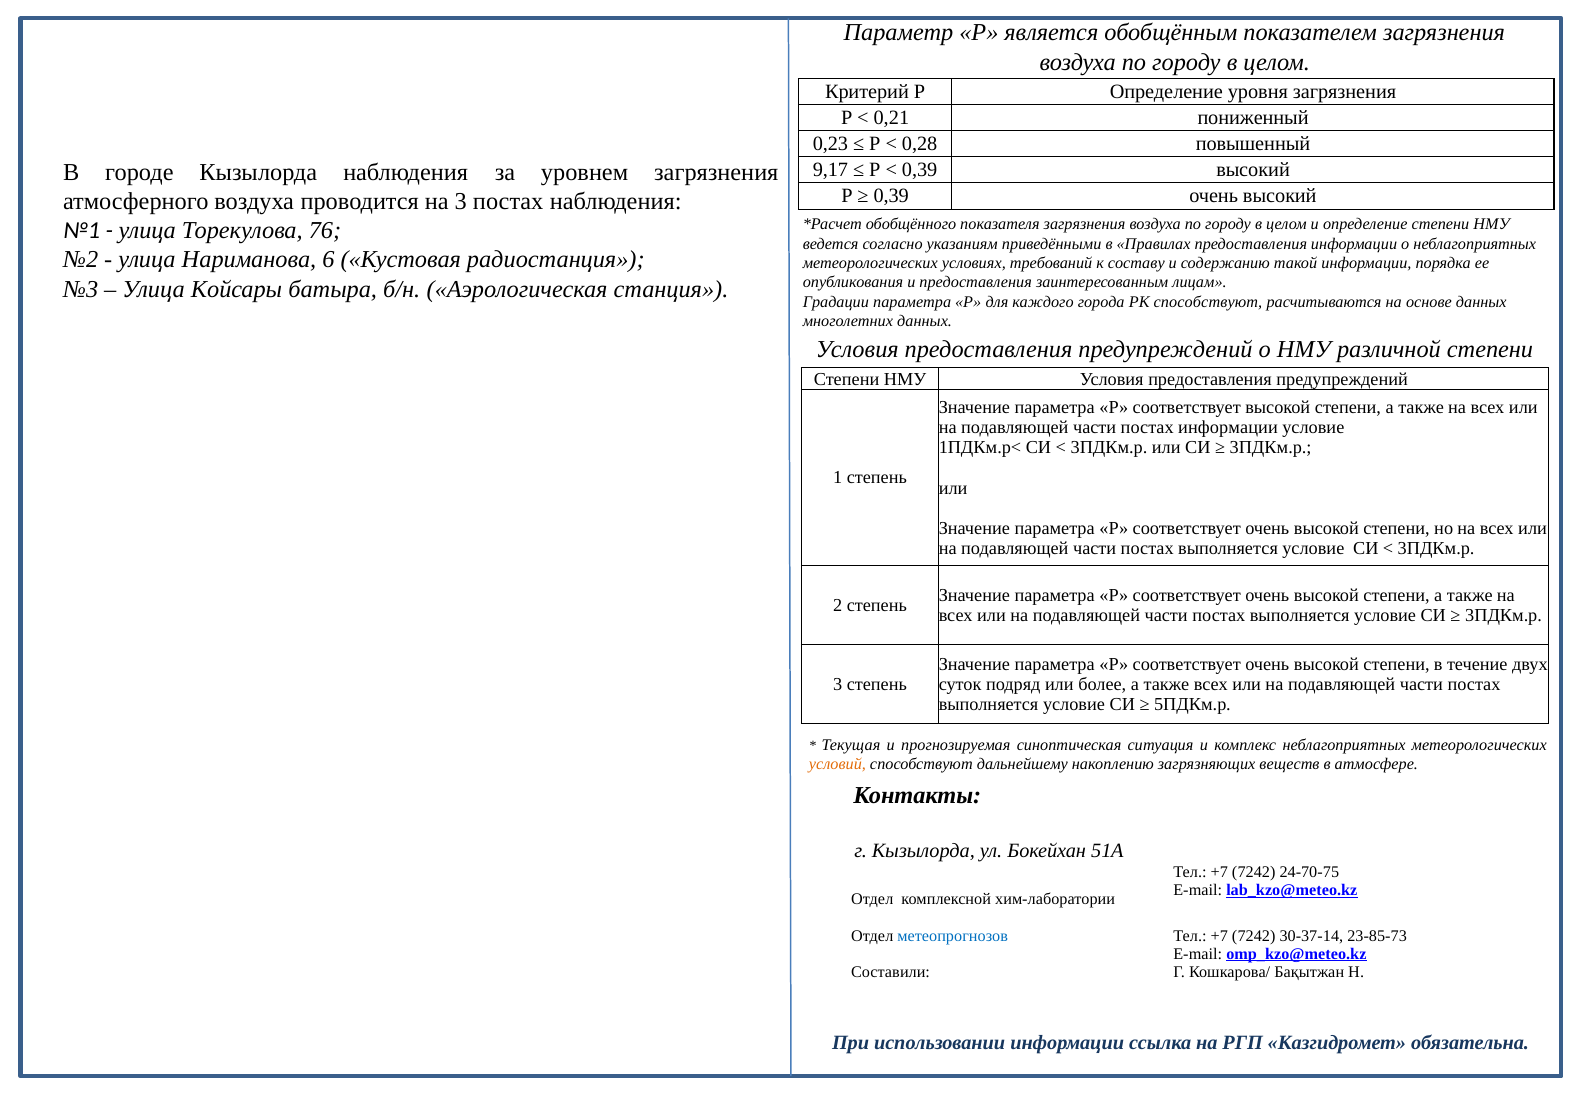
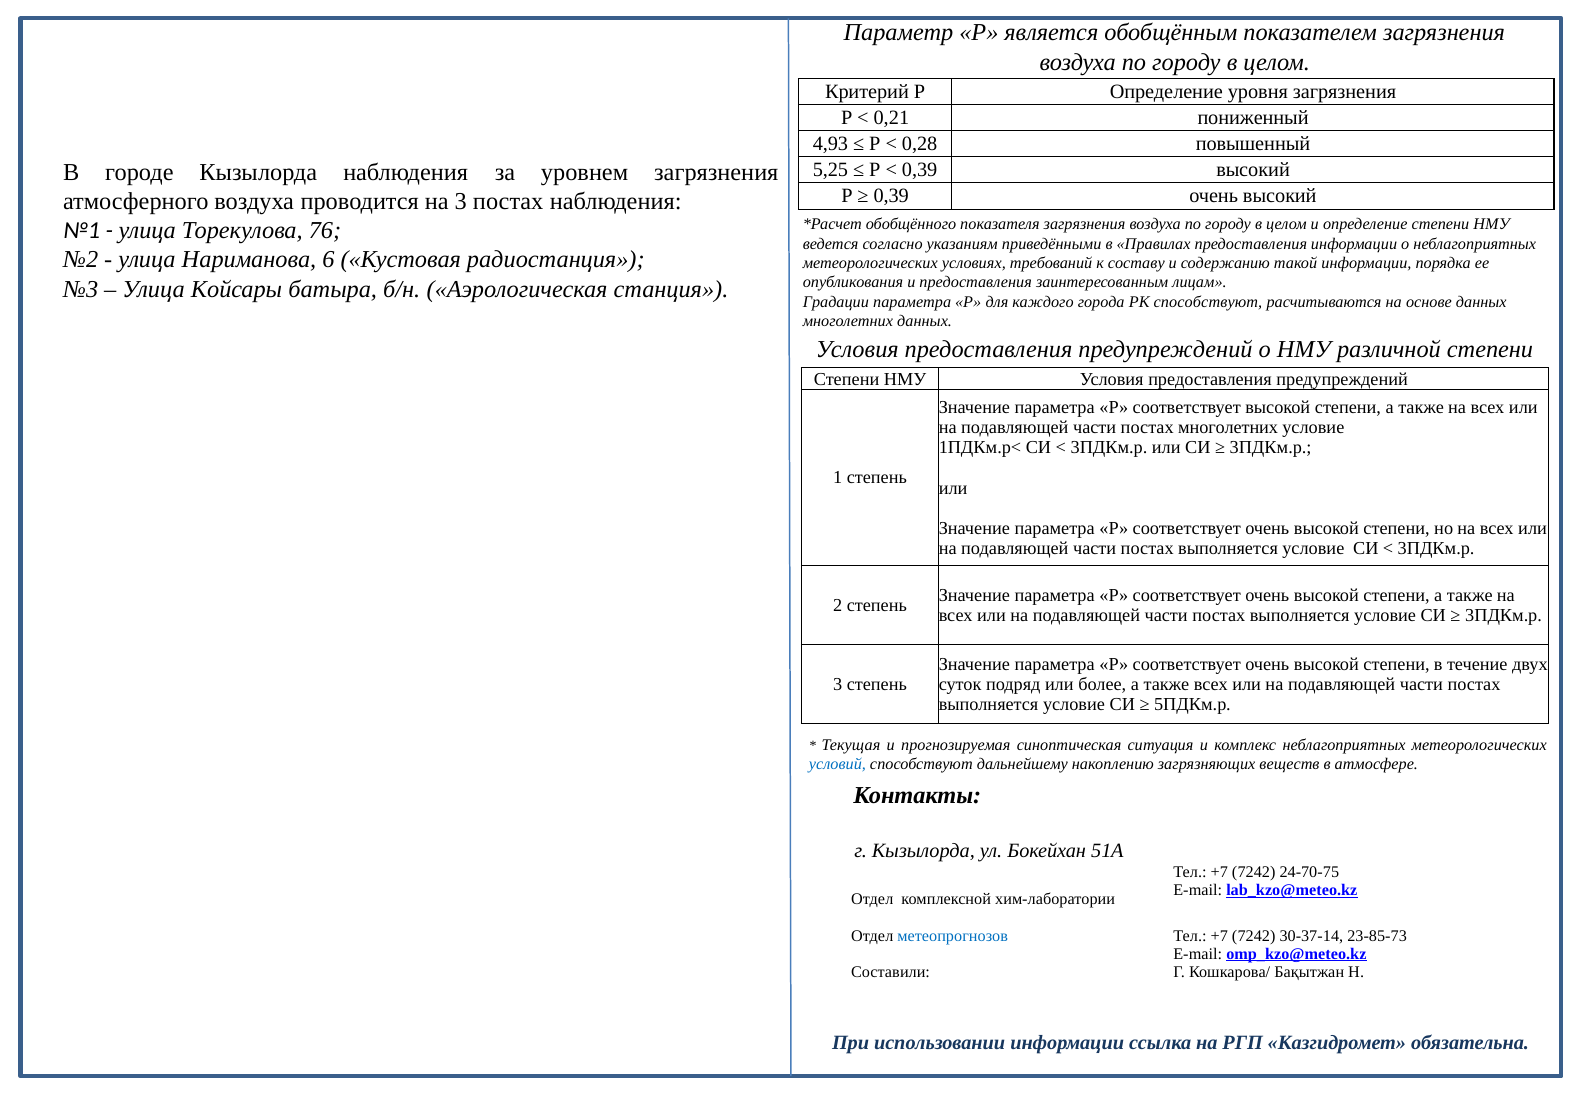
0,23: 0,23 -> 4,93 (830, 144)
9,17: 9,17 -> 5,25 (830, 170)
постах информации: информации -> многолетних (1228, 427)
условий colour: orange -> blue (837, 764)
